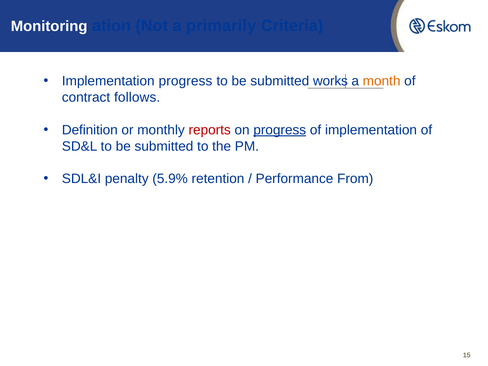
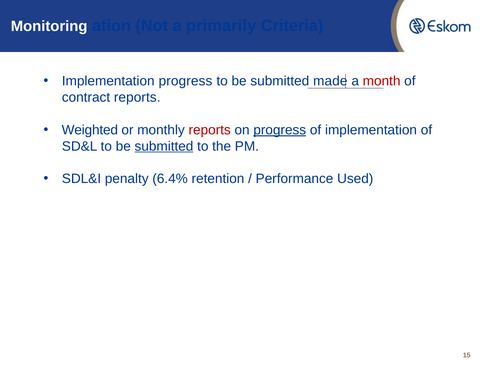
works: works -> made (330, 81)
month colour: orange -> red (382, 81)
contract follows: follows -> reports (137, 97)
Definition: Definition -> Weighted (90, 130)
submitted underline: none -> present (164, 146)
5.9%: 5.9% -> 6.4% (170, 179)
From: From -> Used (355, 179)
